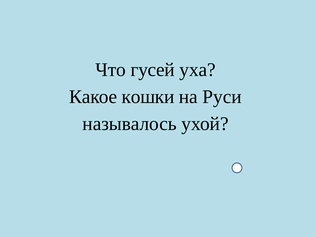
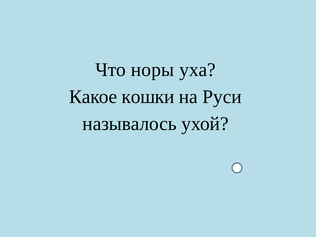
гусей: гусей -> норы (152, 70)
